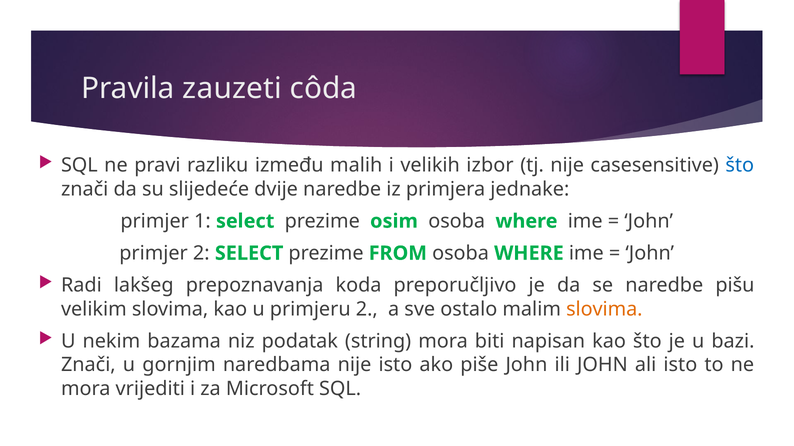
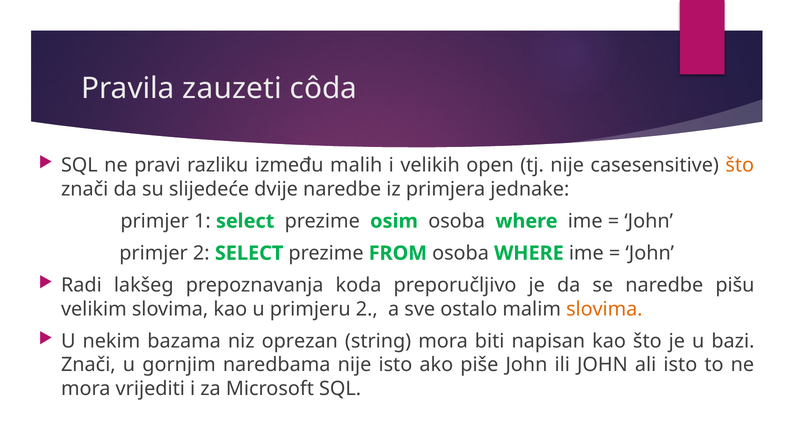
izbor: izbor -> open (490, 166)
što colour: blue -> orange (740, 166)
podatak: podatak -> oprezan (300, 342)
